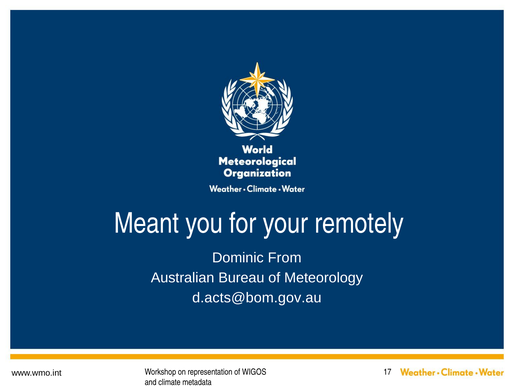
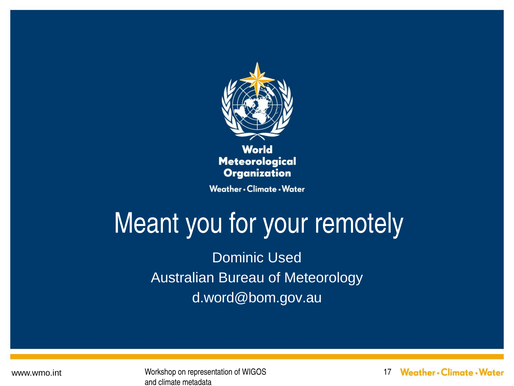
From: From -> Used (285, 258)
d.acts@bom.gov.au: d.acts@bom.gov.au -> d.word@bom.gov.au (257, 298)
